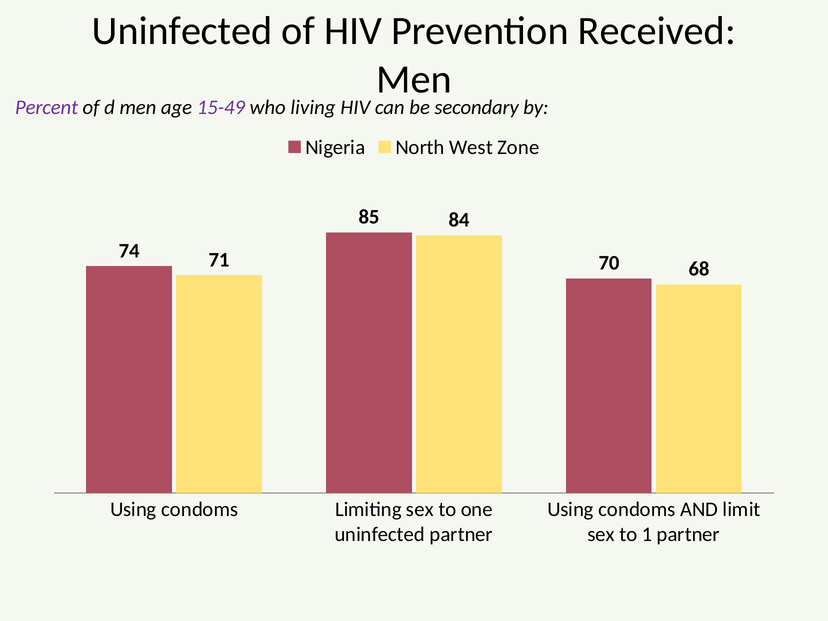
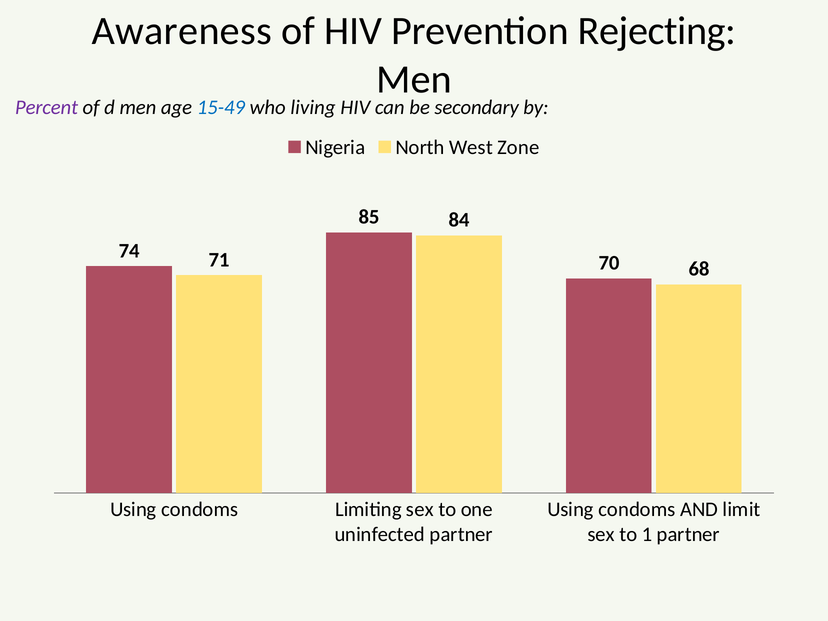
Uninfected: Uninfected -> Awareness (182, 31)
Received: Received -> Rejecting (657, 31)
15-49 colour: purple -> blue (221, 107)
